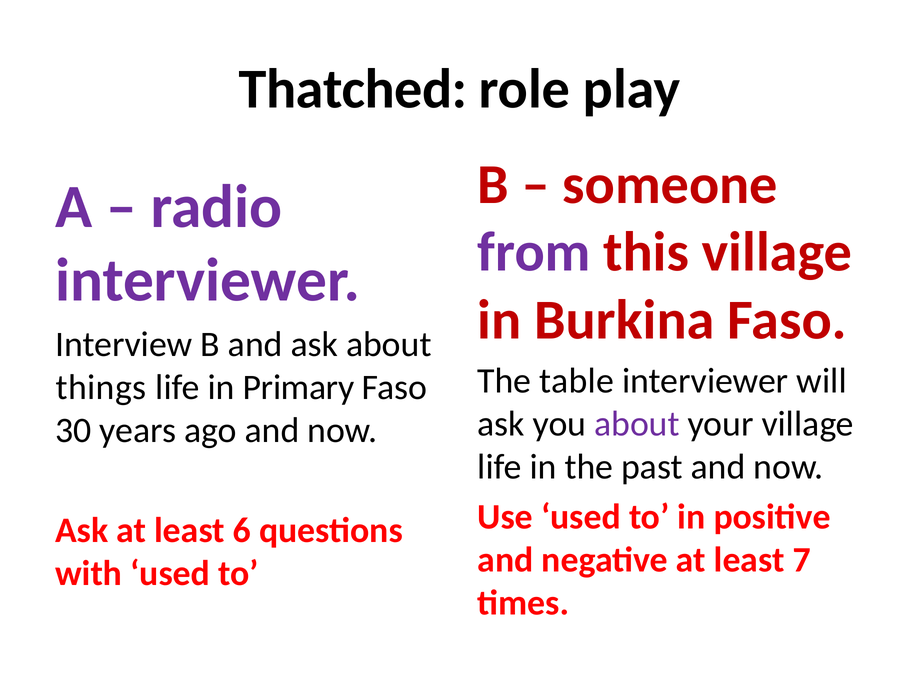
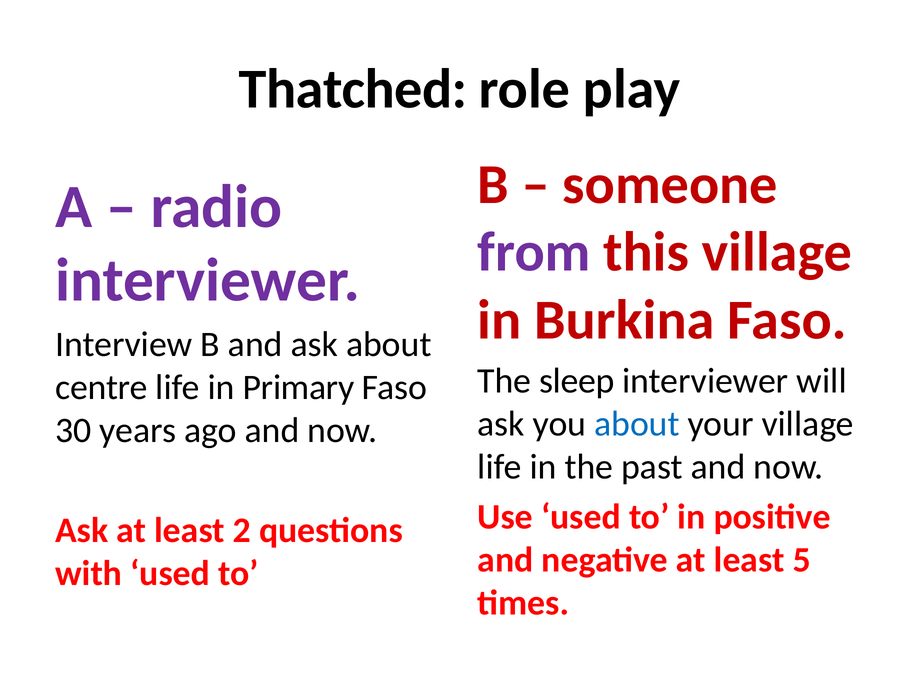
table: table -> sleep (577, 381)
things: things -> centre (101, 387)
about colour: purple -> blue (637, 424)
6: 6 -> 2 (242, 530)
7: 7 -> 5 (802, 560)
